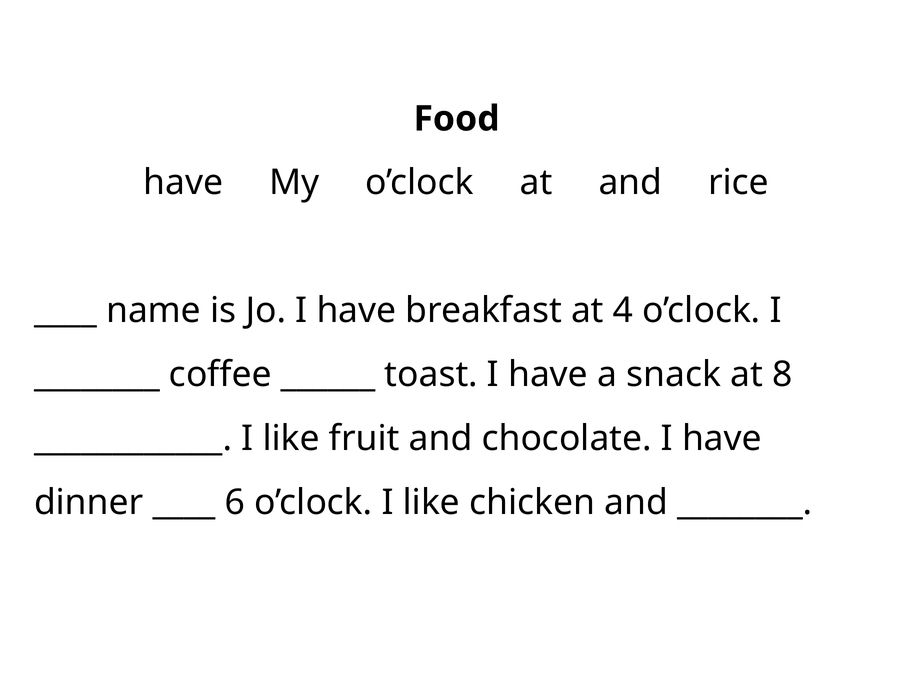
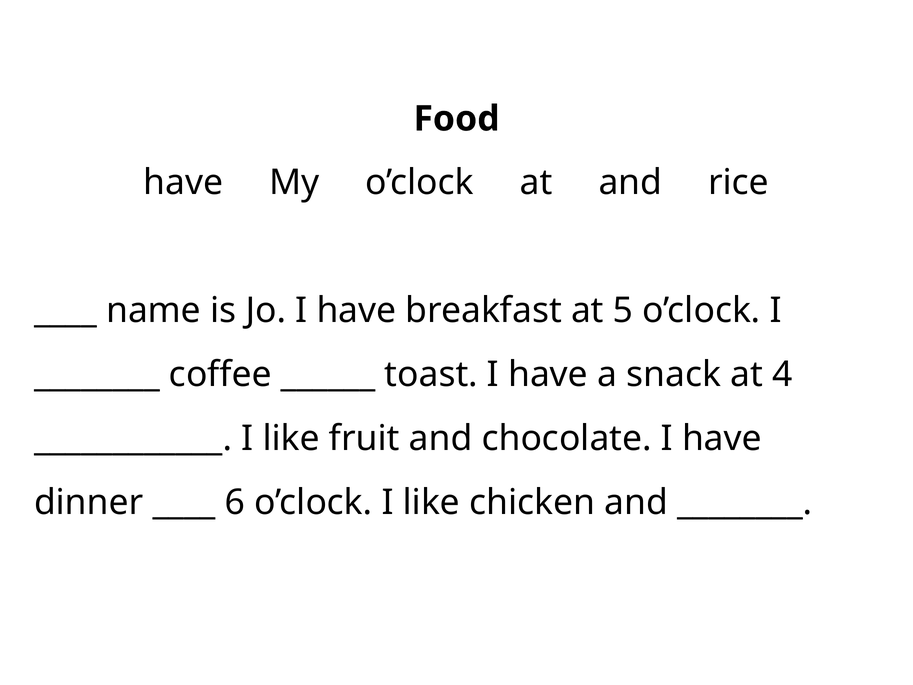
4: 4 -> 5 (623, 311)
8: 8 -> 4 (782, 375)
